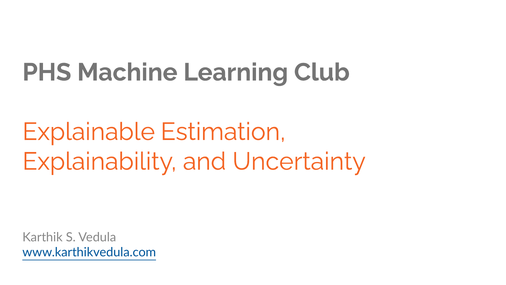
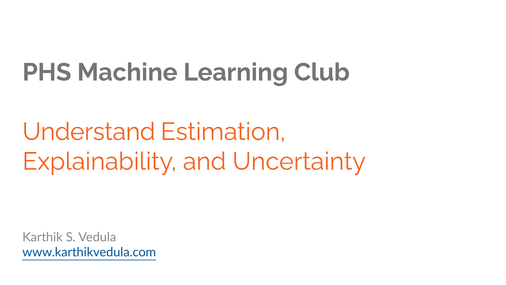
Explainable: Explainable -> Understand (89, 132)
